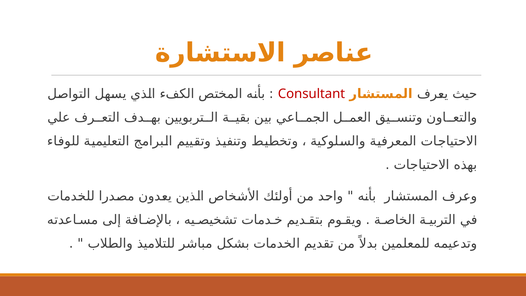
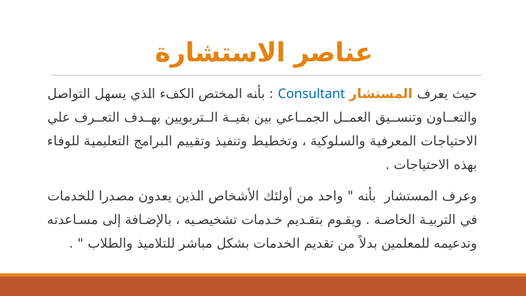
Consultant colour: red -> blue (311, 94)
